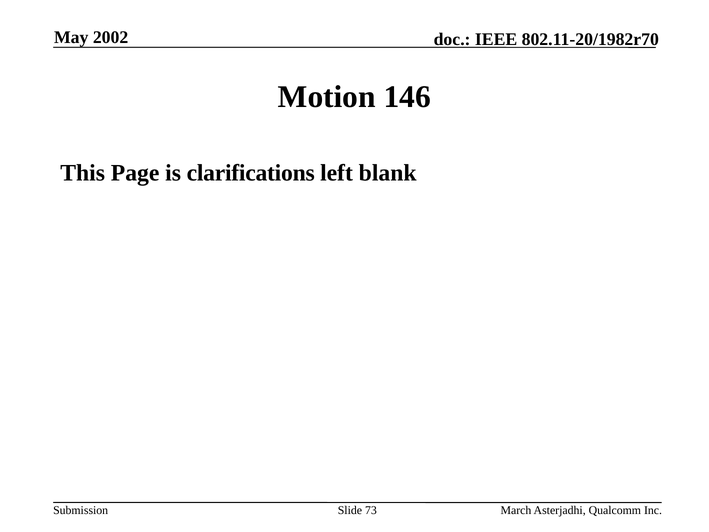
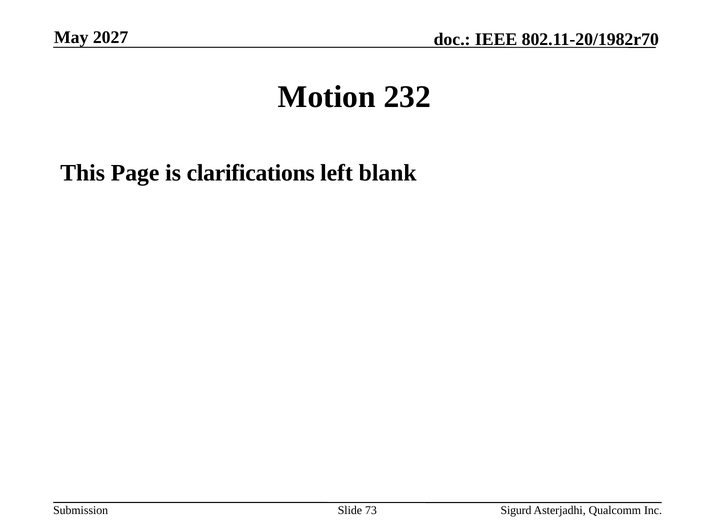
2002: 2002 -> 2027 (111, 38)
146: 146 -> 232 (407, 97)
March: March -> Sigurd (516, 510)
